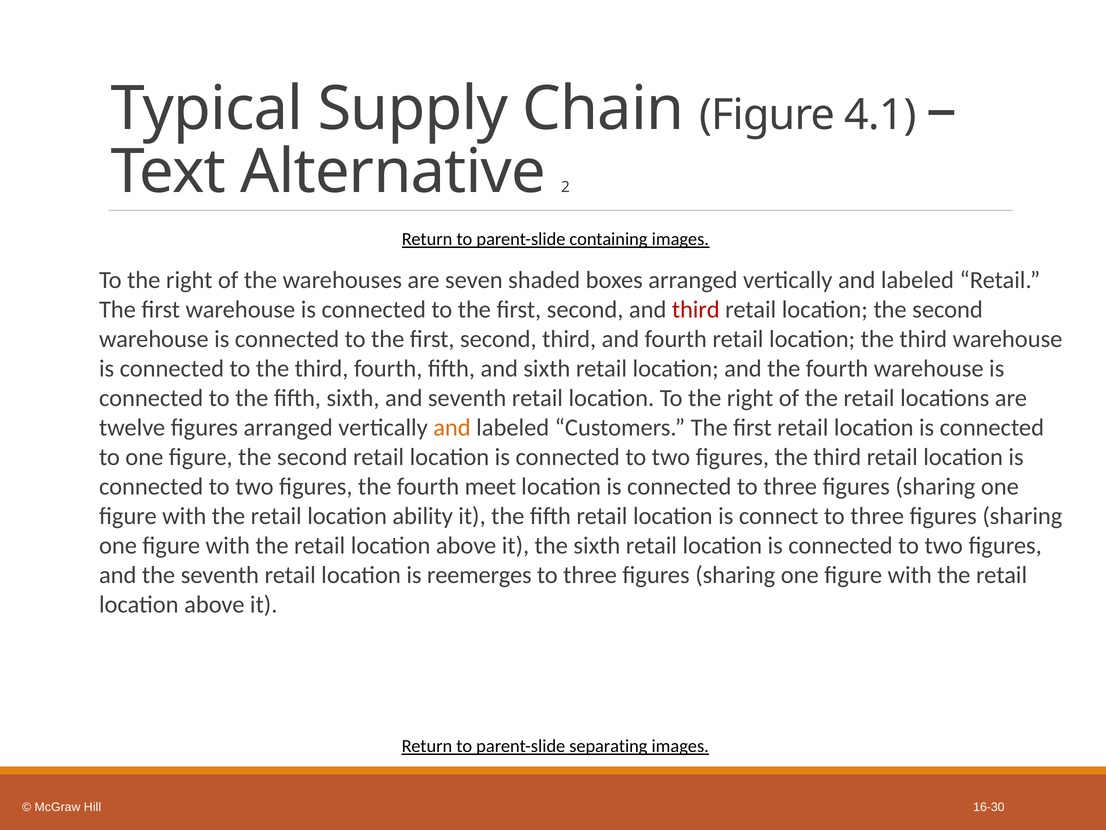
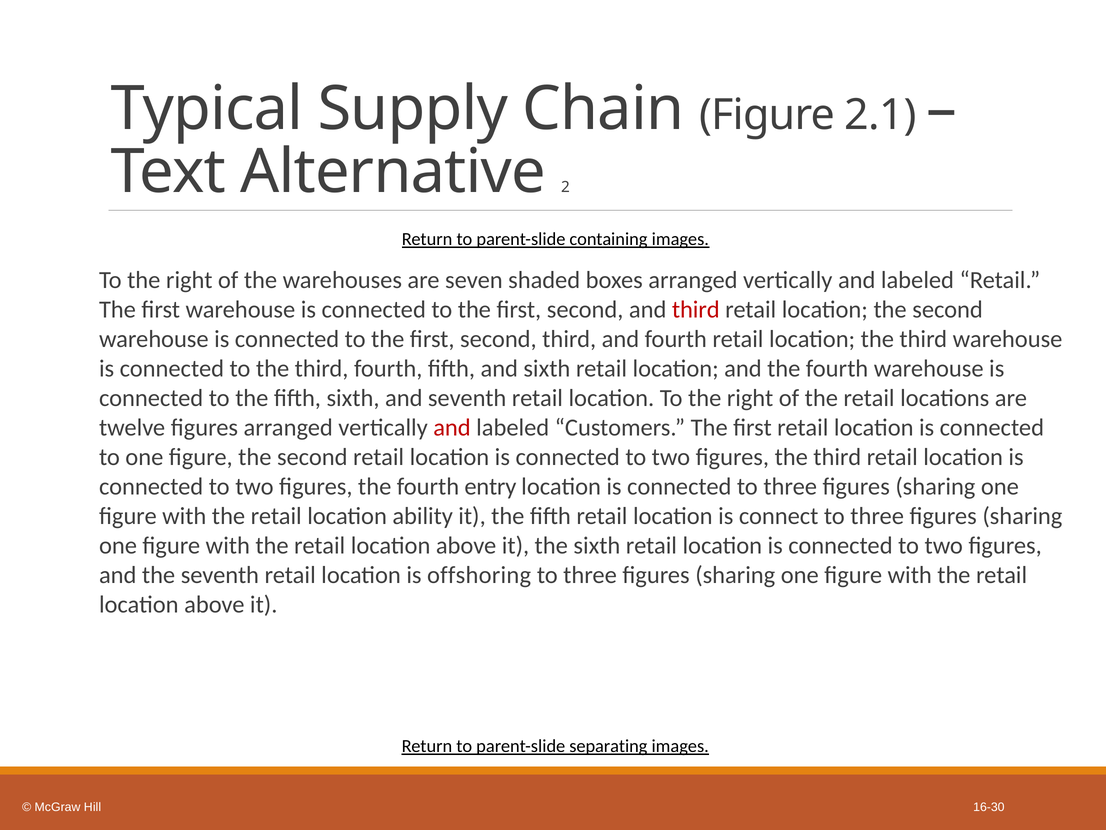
4.1: 4.1 -> 2.1 (880, 115)
and colour: orange -> red (452, 427)
meet: meet -> entry (490, 486)
reemerges: reemerges -> offshoring (479, 575)
